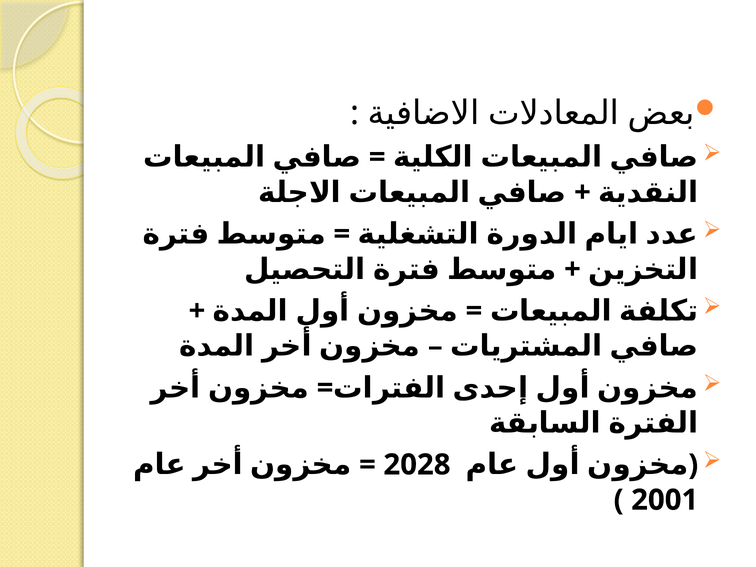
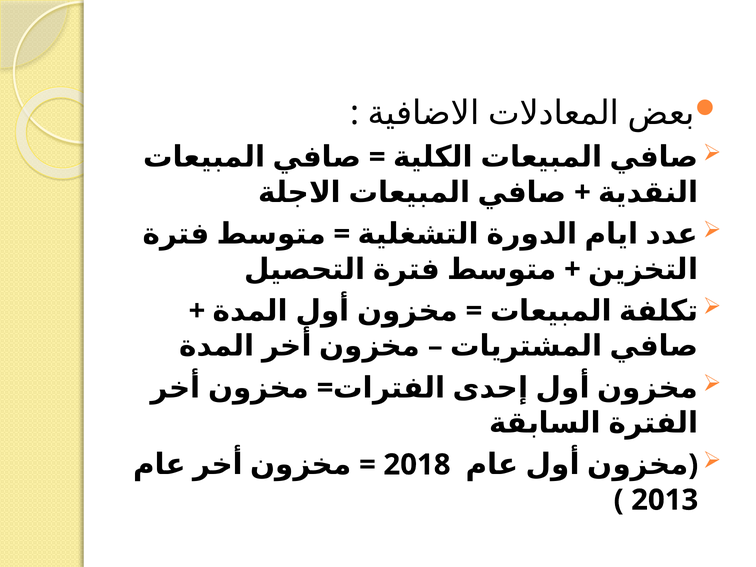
2028: 2028 -> 2018 (417, 465)
2001: 2001 -> 2013 (665, 500)
